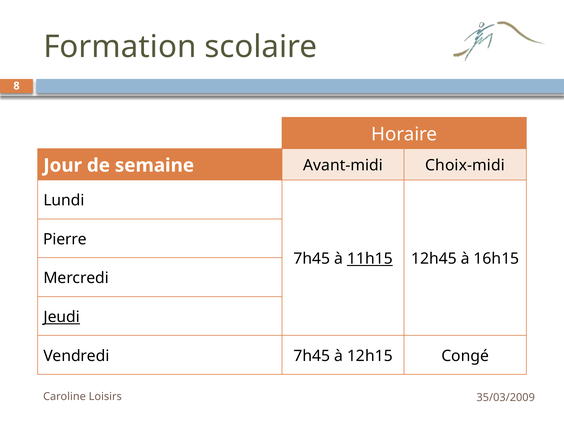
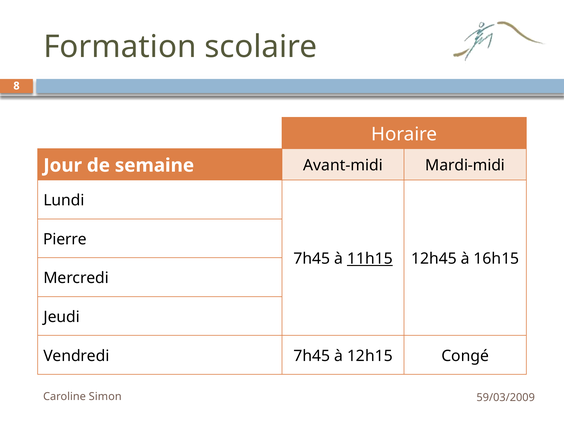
Choix-midi: Choix-midi -> Mardi-midi (465, 165)
Jeudi underline: present -> none (62, 317)
Loisirs: Loisirs -> Simon (105, 397)
35/03/2009: 35/03/2009 -> 59/03/2009 (506, 397)
